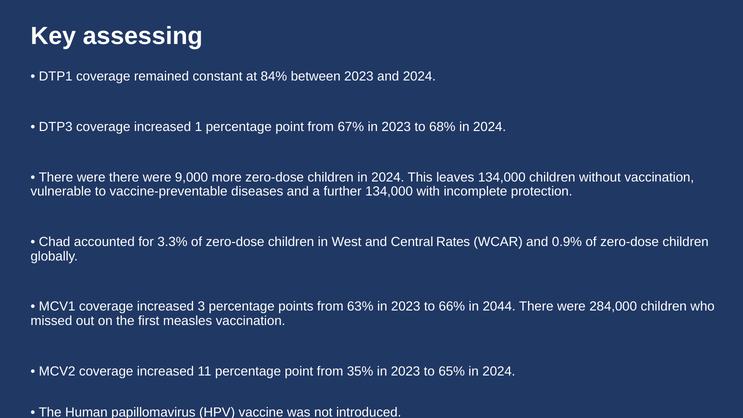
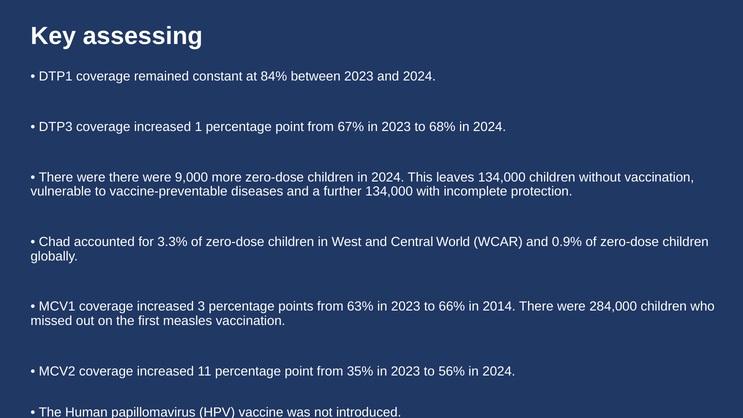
Rates: Rates -> World (453, 242)
2044: 2044 -> 2014 (499, 307)
65%: 65% -> 56% (452, 371)
